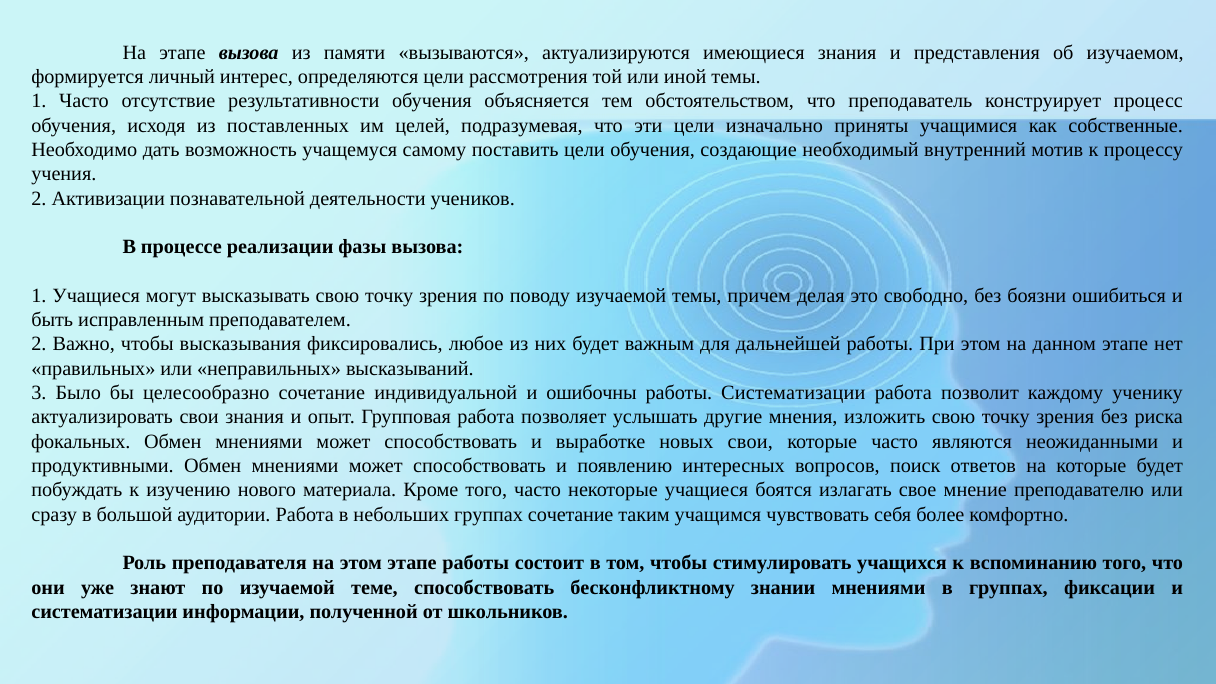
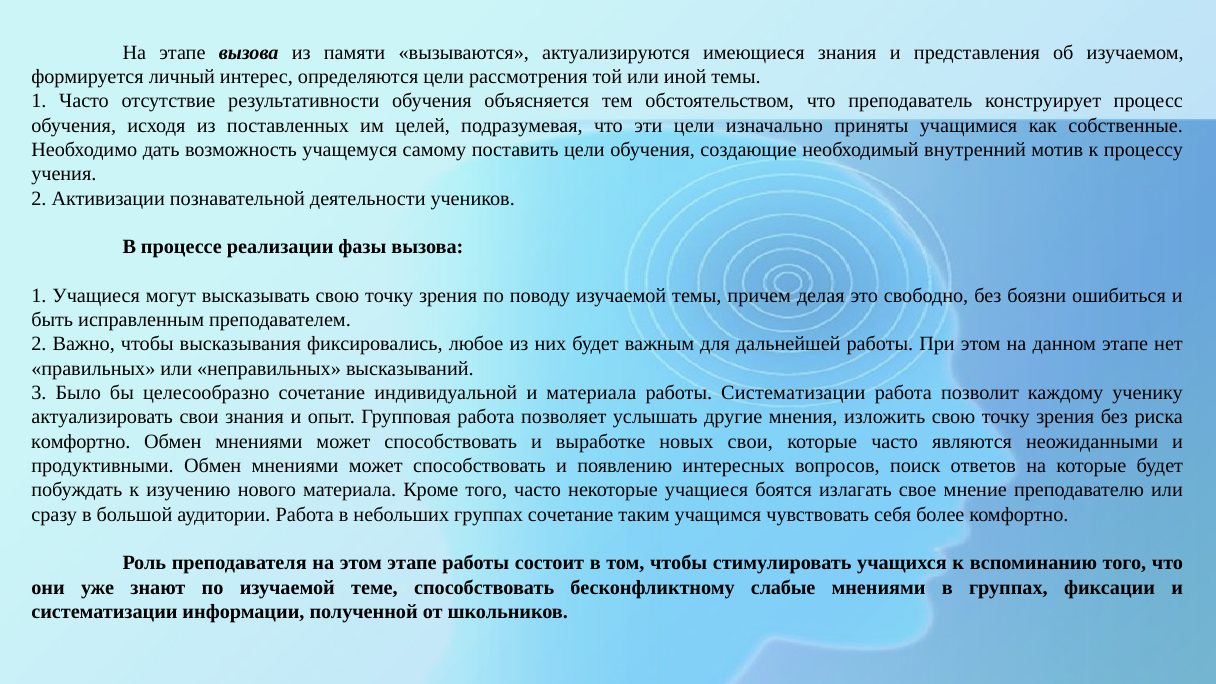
и ошибочны: ошибочны -> материала (591, 393)
фокальных: фокальных -> комфортно (81, 442)
знании: знании -> слабые (783, 587)
